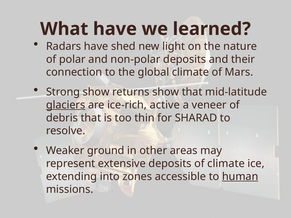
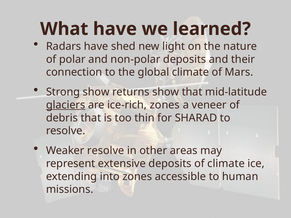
ice-rich active: active -> zones (165, 105)
Weaker ground: ground -> resolve (106, 151)
human underline: present -> none (240, 177)
